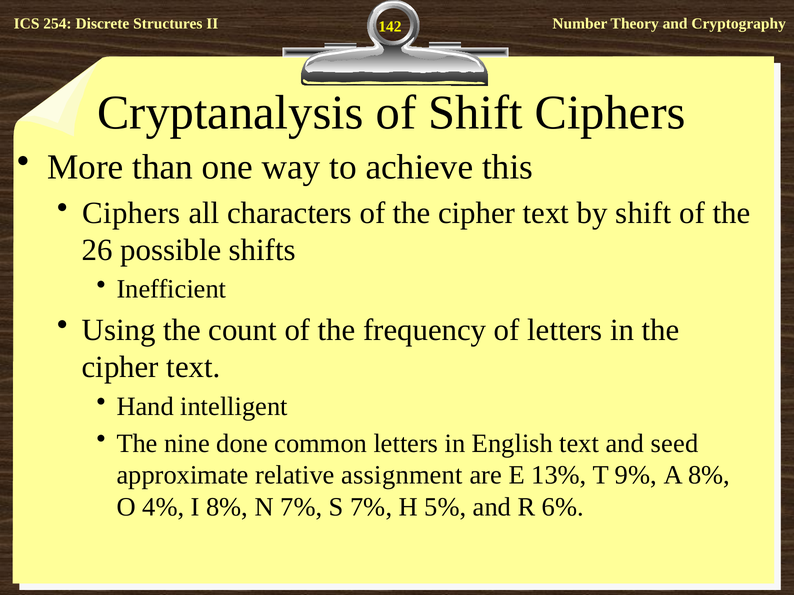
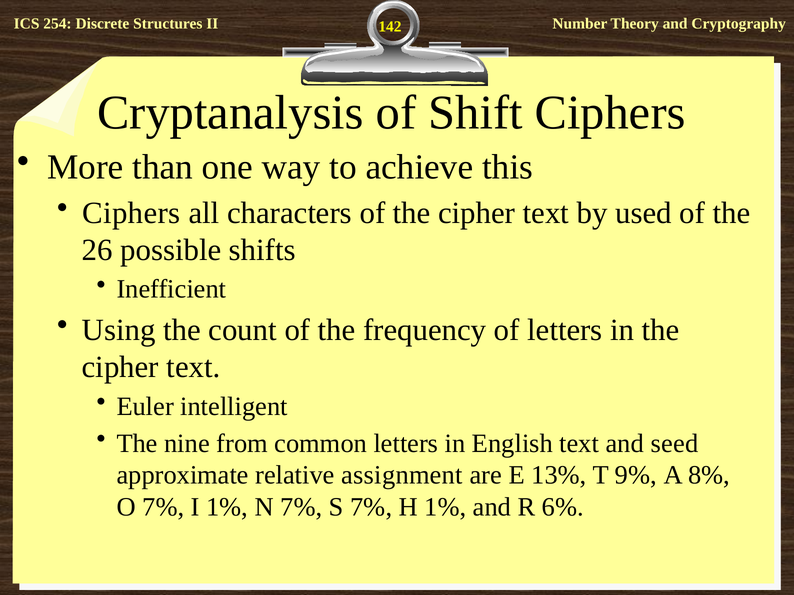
by shift: shift -> used (643, 213)
Hand: Hand -> Euler (145, 407)
done: done -> from (242, 444)
O 4%: 4% -> 7% (163, 507)
I 8%: 8% -> 1% (227, 507)
H 5%: 5% -> 1% (445, 507)
